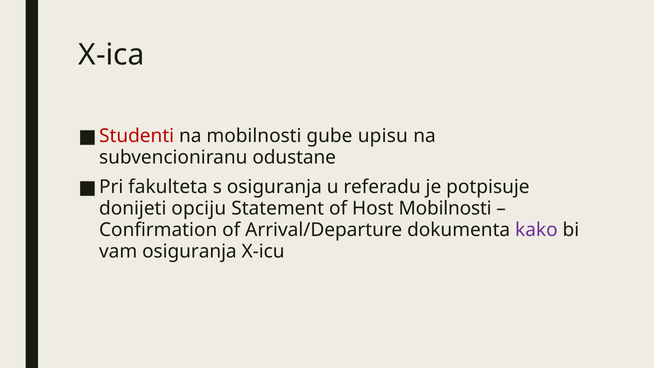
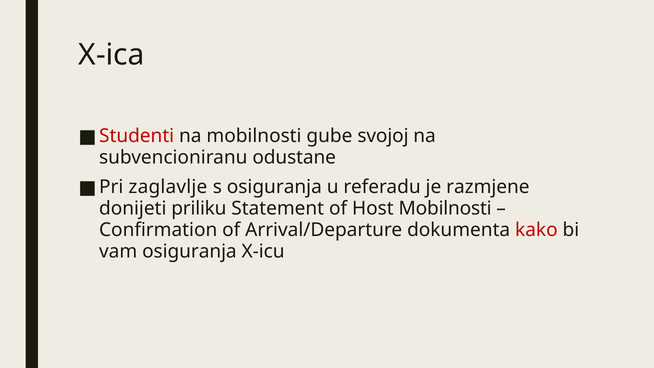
upisu: upisu -> svojoj (383, 136)
fakulteta: fakulteta -> zaglavlje (168, 187)
potpisuje: potpisuje -> razmjene (488, 187)
opciju: opciju -> priliku (199, 209)
kako colour: purple -> red (536, 230)
